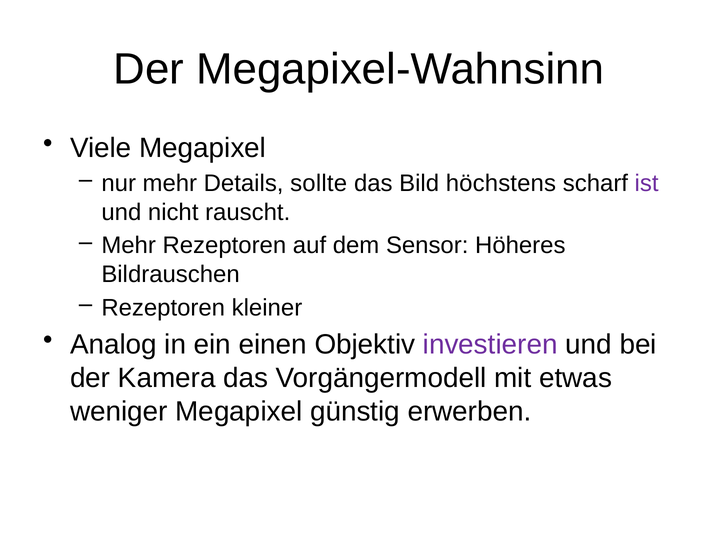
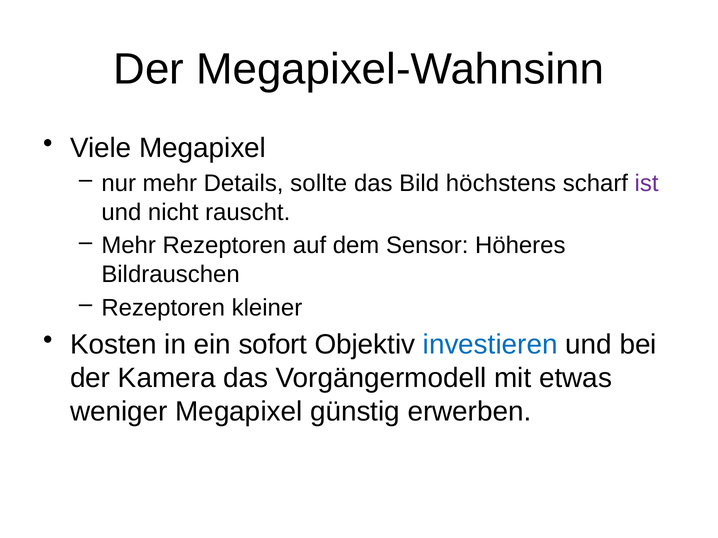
Analog: Analog -> Kosten (113, 345)
einen: einen -> sofort (273, 345)
investieren colour: purple -> blue (490, 345)
